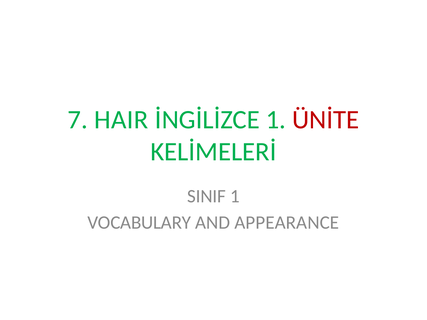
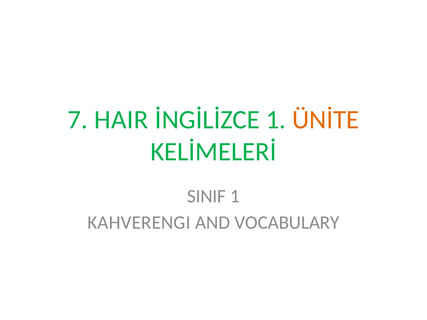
ÜNİTE colour: red -> orange (326, 120)
VOCABULARY: VOCABULARY -> KAHVERENGI (139, 223)
APPEARANCE: APPEARANCE -> VOCABULARY (287, 223)
